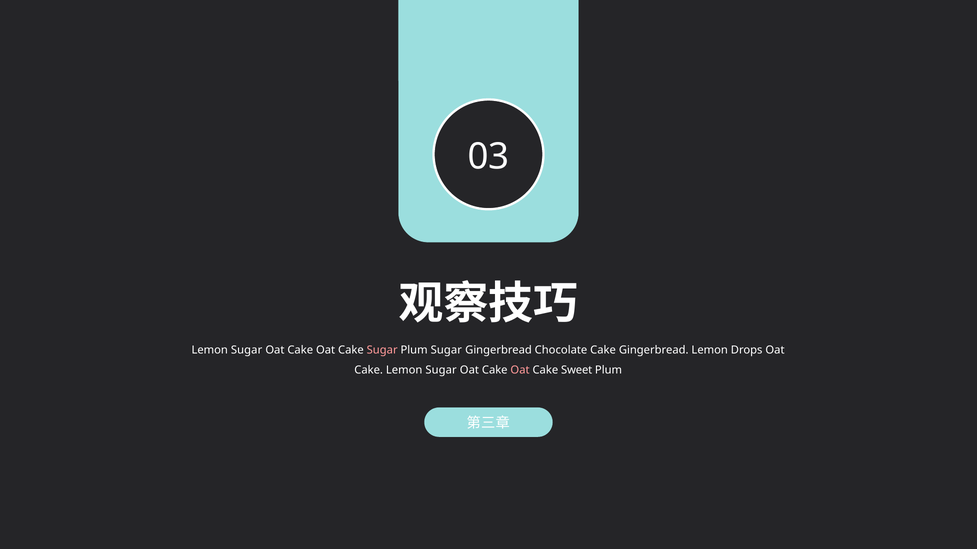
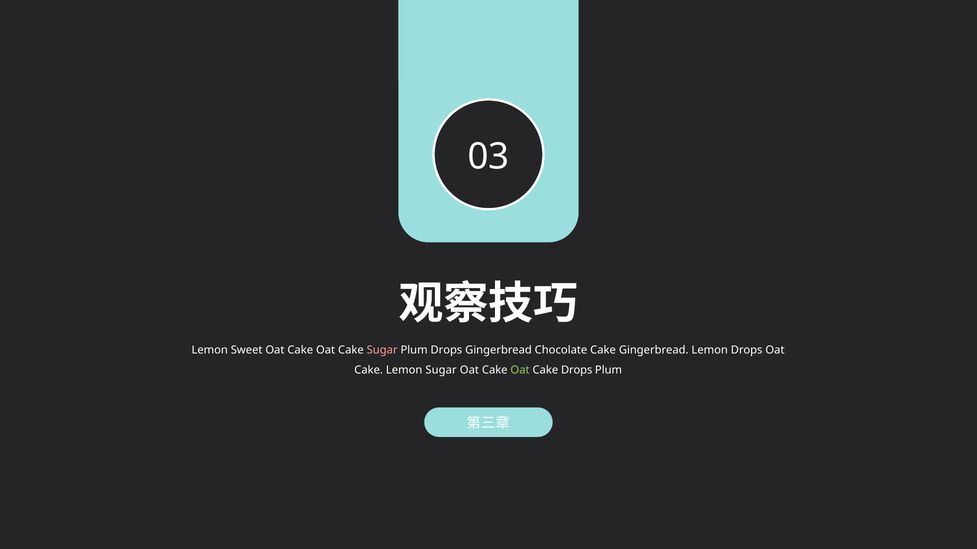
Sugar: Sugar -> Sweet (247, 350)
Plum Sugar: Sugar -> Drops (446, 350)
Oat colour: pink -> light green (520, 371)
Cake Sweet: Sweet -> Drops (577, 371)
